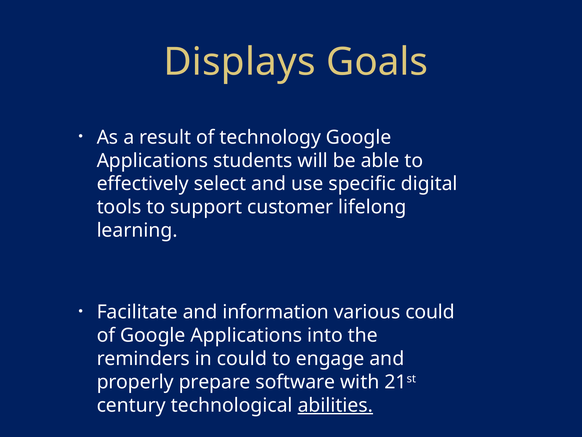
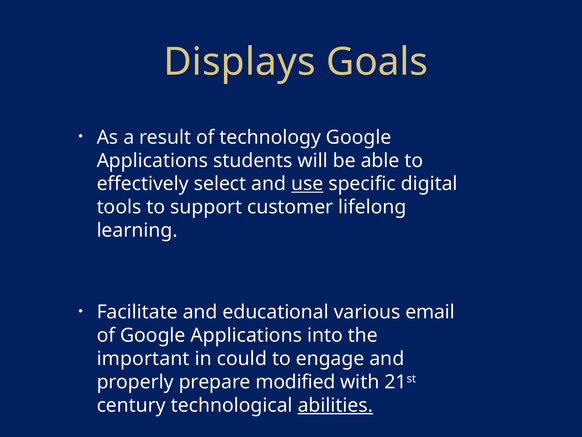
use underline: none -> present (307, 184)
information: information -> educational (276, 312)
various could: could -> email (430, 312)
reminders: reminders -> important (143, 358)
software: software -> modified (295, 382)
